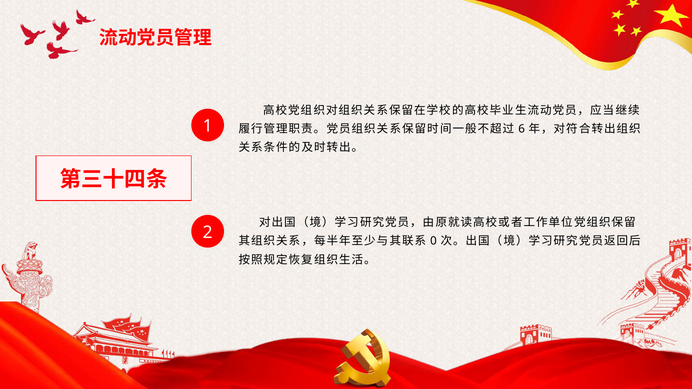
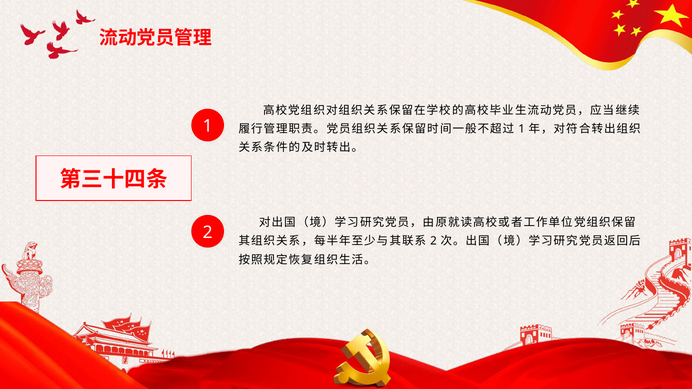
6: 6 -> 1 (522, 129)
0: 0 -> 2 (433, 241)
